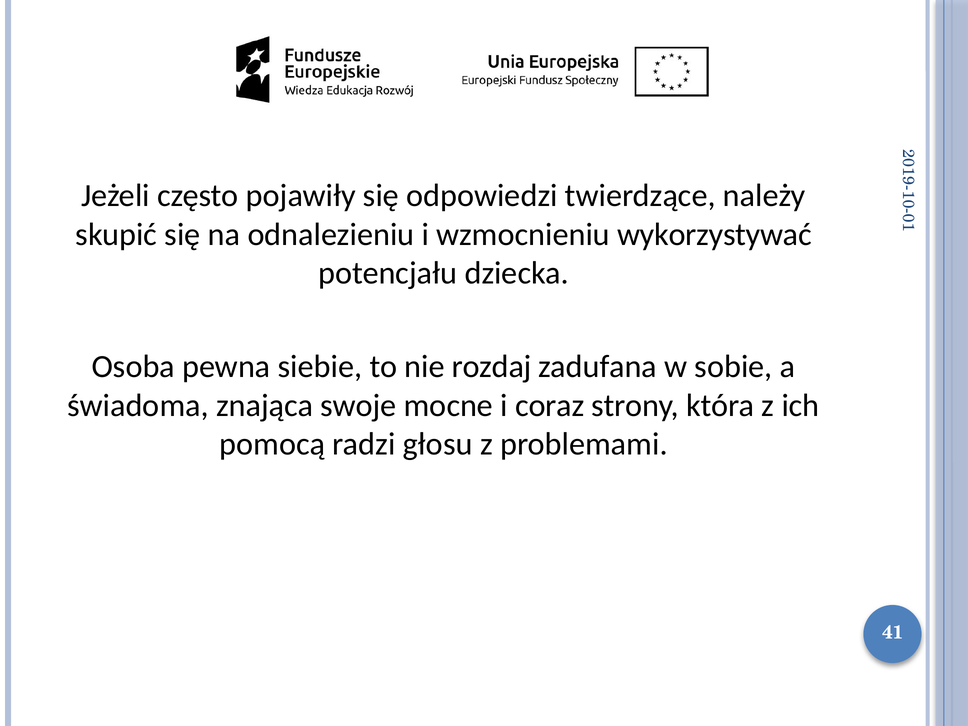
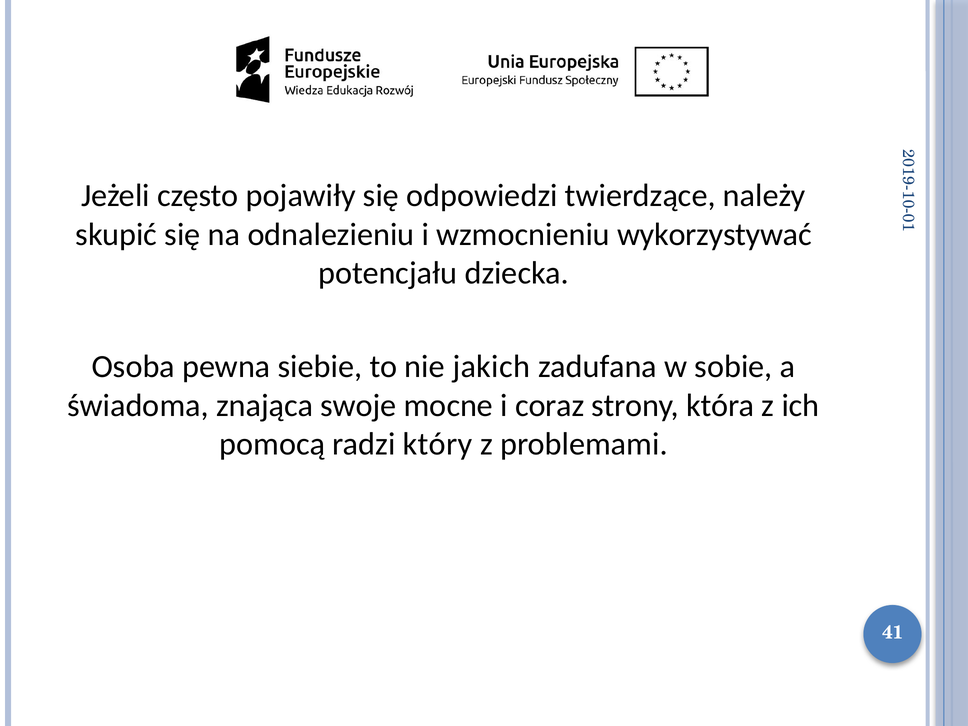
rozdaj: rozdaj -> jakich (491, 367)
głosu: głosu -> który (438, 444)
